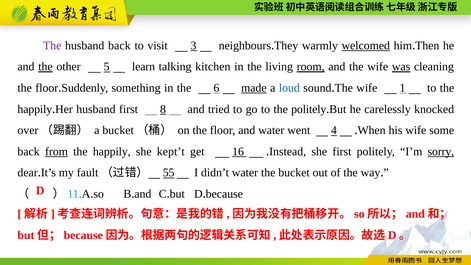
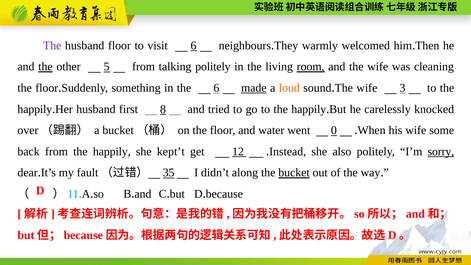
husband back: back -> floor (119, 46)
visit 3: 3 -> 6 (193, 46)
welcomed underline: present -> none (366, 46)
5 learn: learn -> from (144, 67)
talking kitchen: kitchen -> politely (213, 67)
was underline: present -> none (401, 67)
loud colour: blue -> orange (289, 88)
1: 1 -> 3 (402, 88)
go to the politely: politely -> happily (309, 109)
4: 4 -> 0 (334, 130)
from underline: present -> none (56, 152)
16: 16 -> 12 (238, 152)
she first: first -> also (342, 152)
55: 55 -> 35 (169, 173)
didn’t water: water -> along (245, 173)
bucket underline: none -> present (294, 173)
